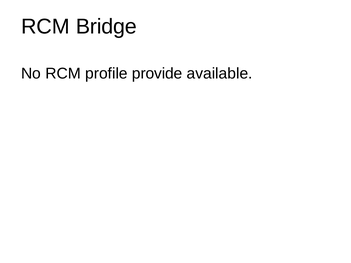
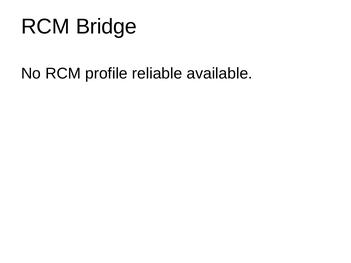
provide: provide -> reliable (157, 74)
